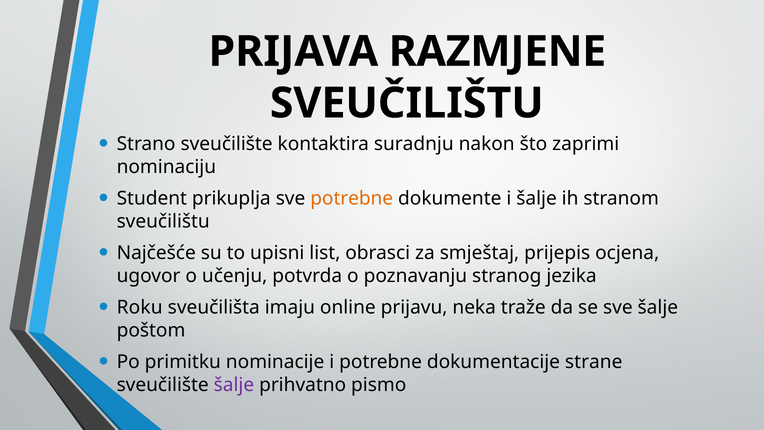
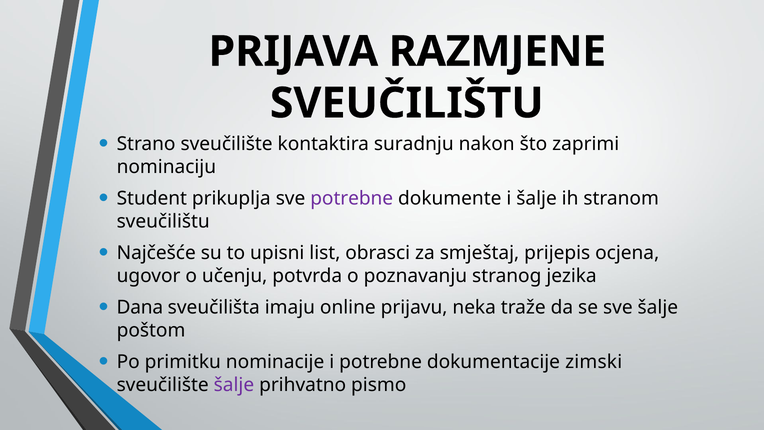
potrebne colour: orange -> purple (352, 198)
Roku: Roku -> Dana (140, 307)
strane: strane -> zimski (594, 362)
